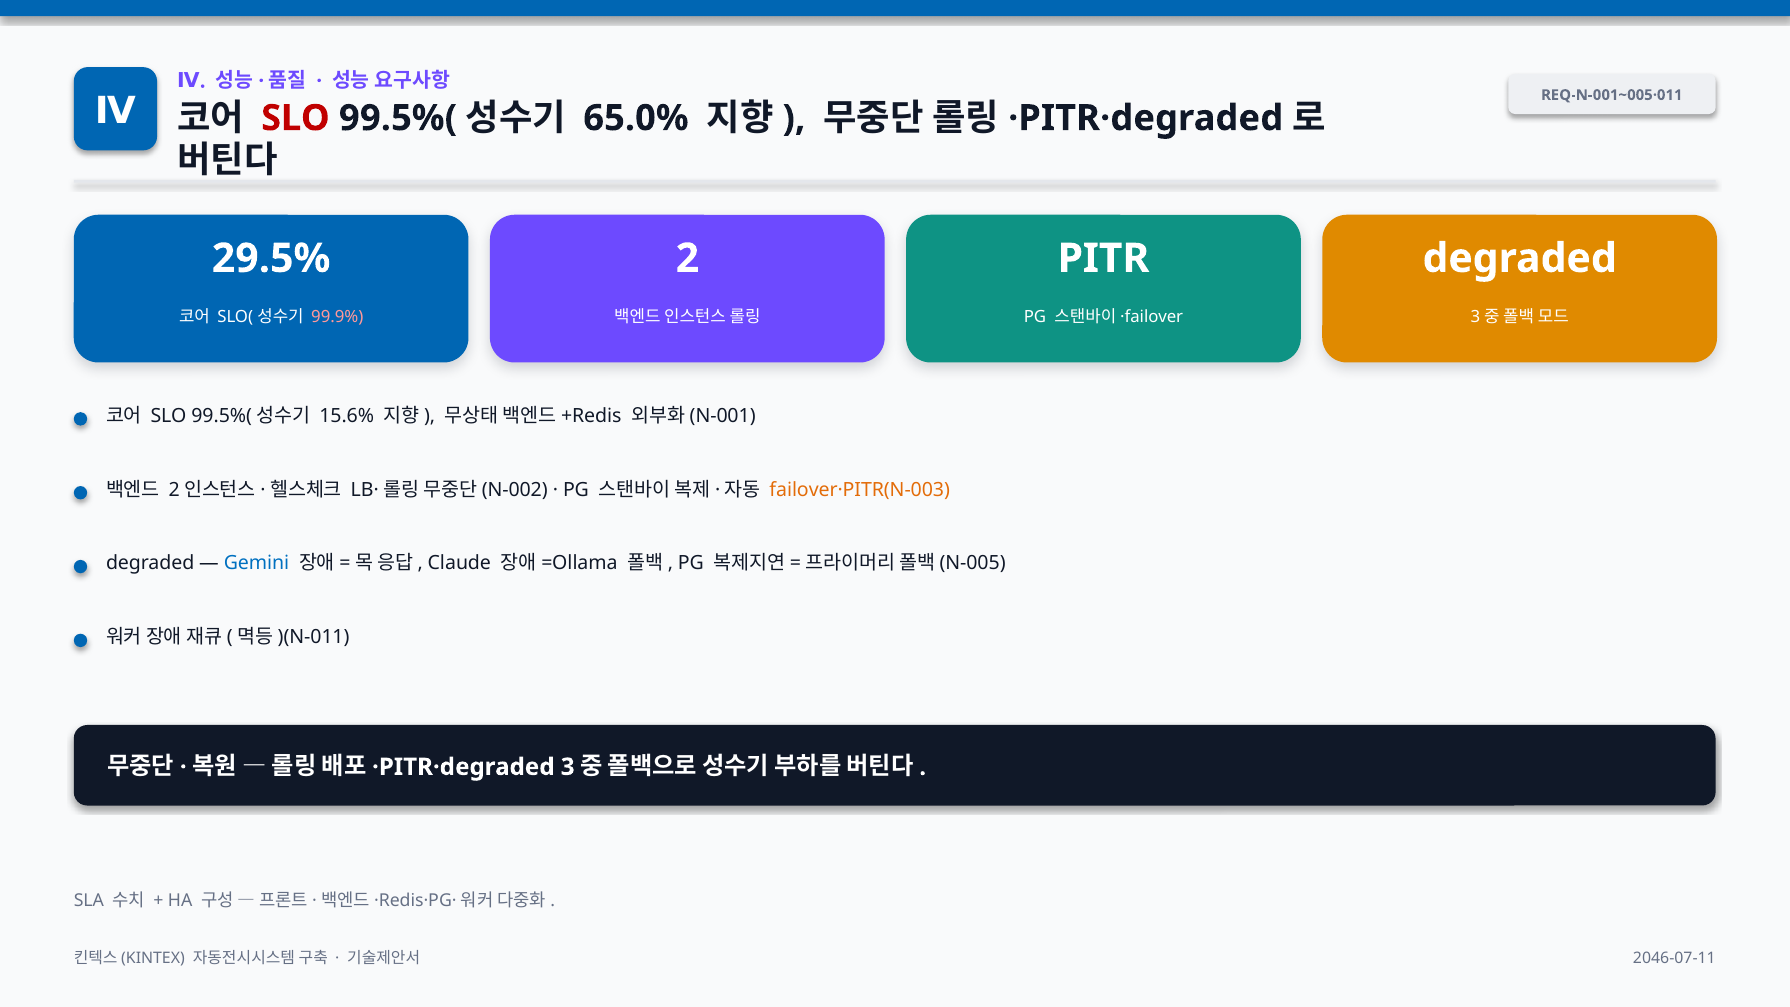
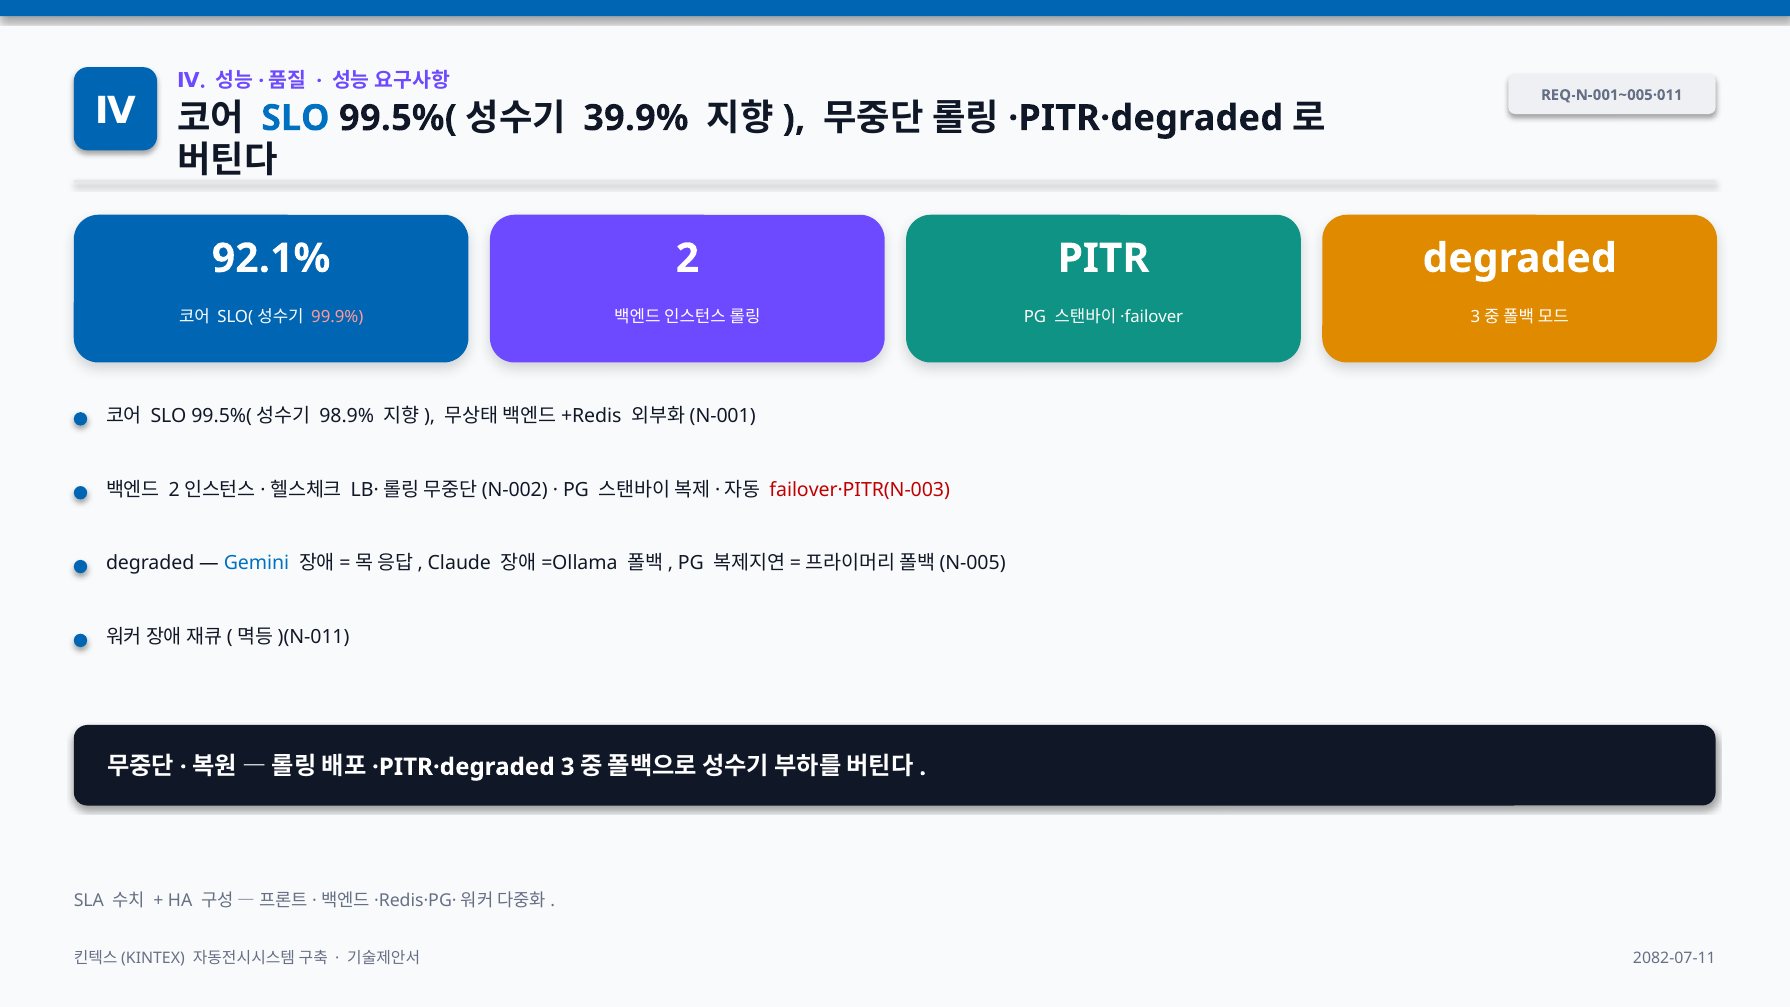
SLO colour: red -> blue (295, 118)
65.0%: 65.0% -> 39.9% (636, 118)
29.5%: 29.5% -> 92.1% (271, 258)
15.6%: 15.6% -> 98.9% (347, 416)
failover·PITR(N-003 colour: orange -> red (860, 490)
2046-07-11: 2046-07-11 -> 2082-07-11 (1674, 958)
